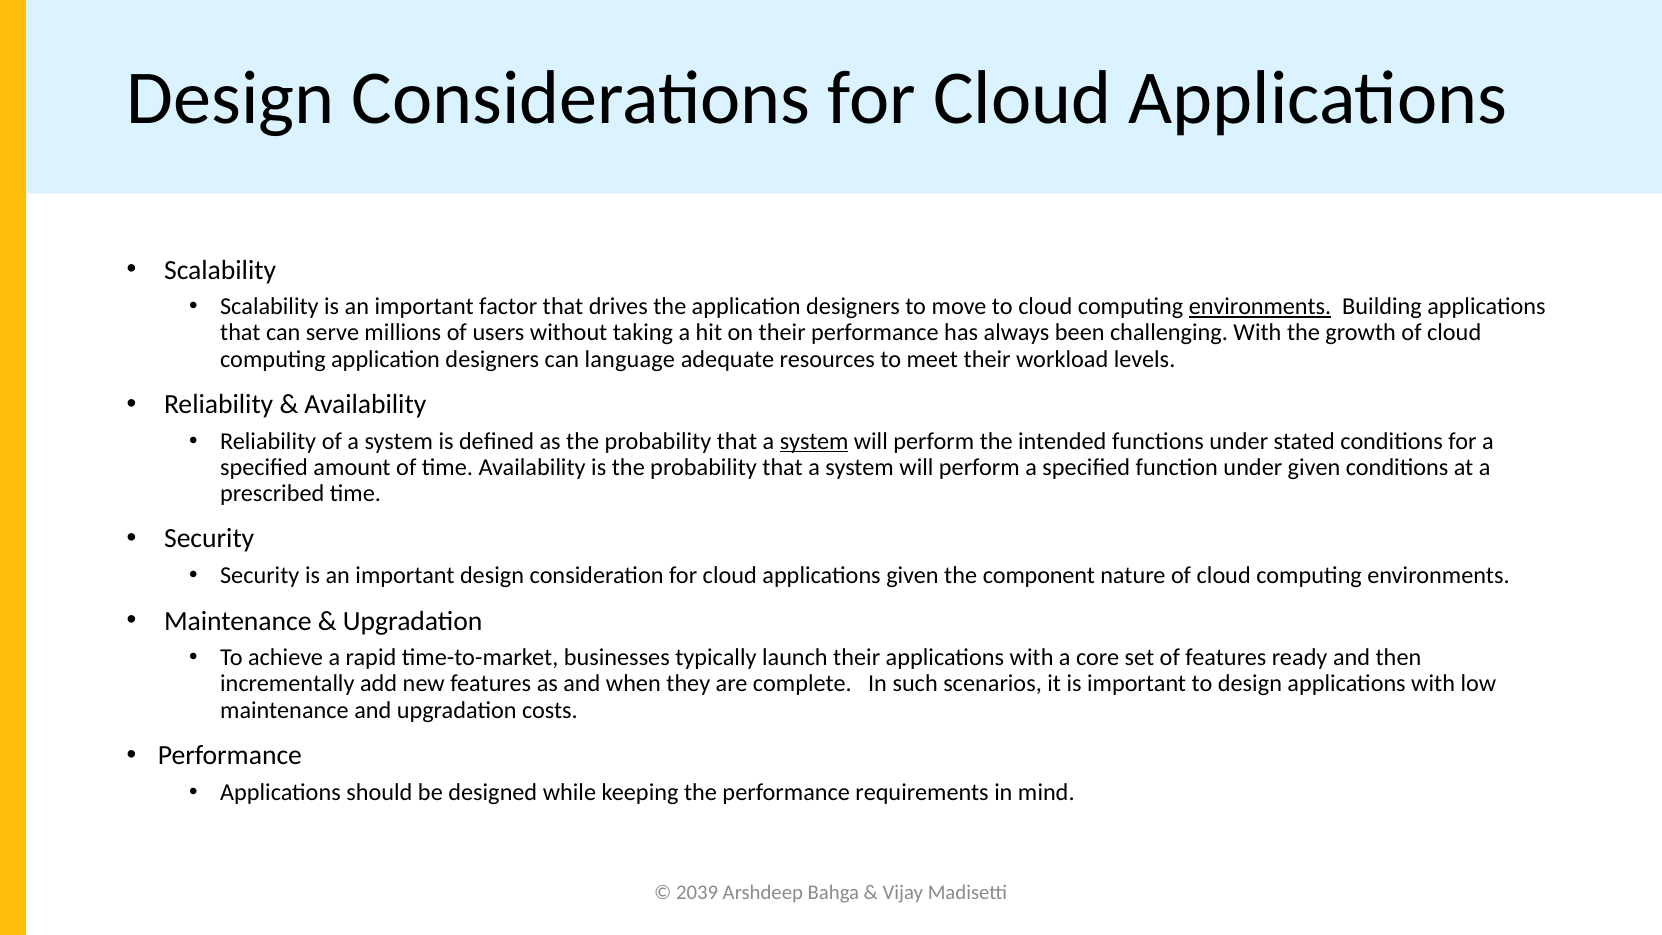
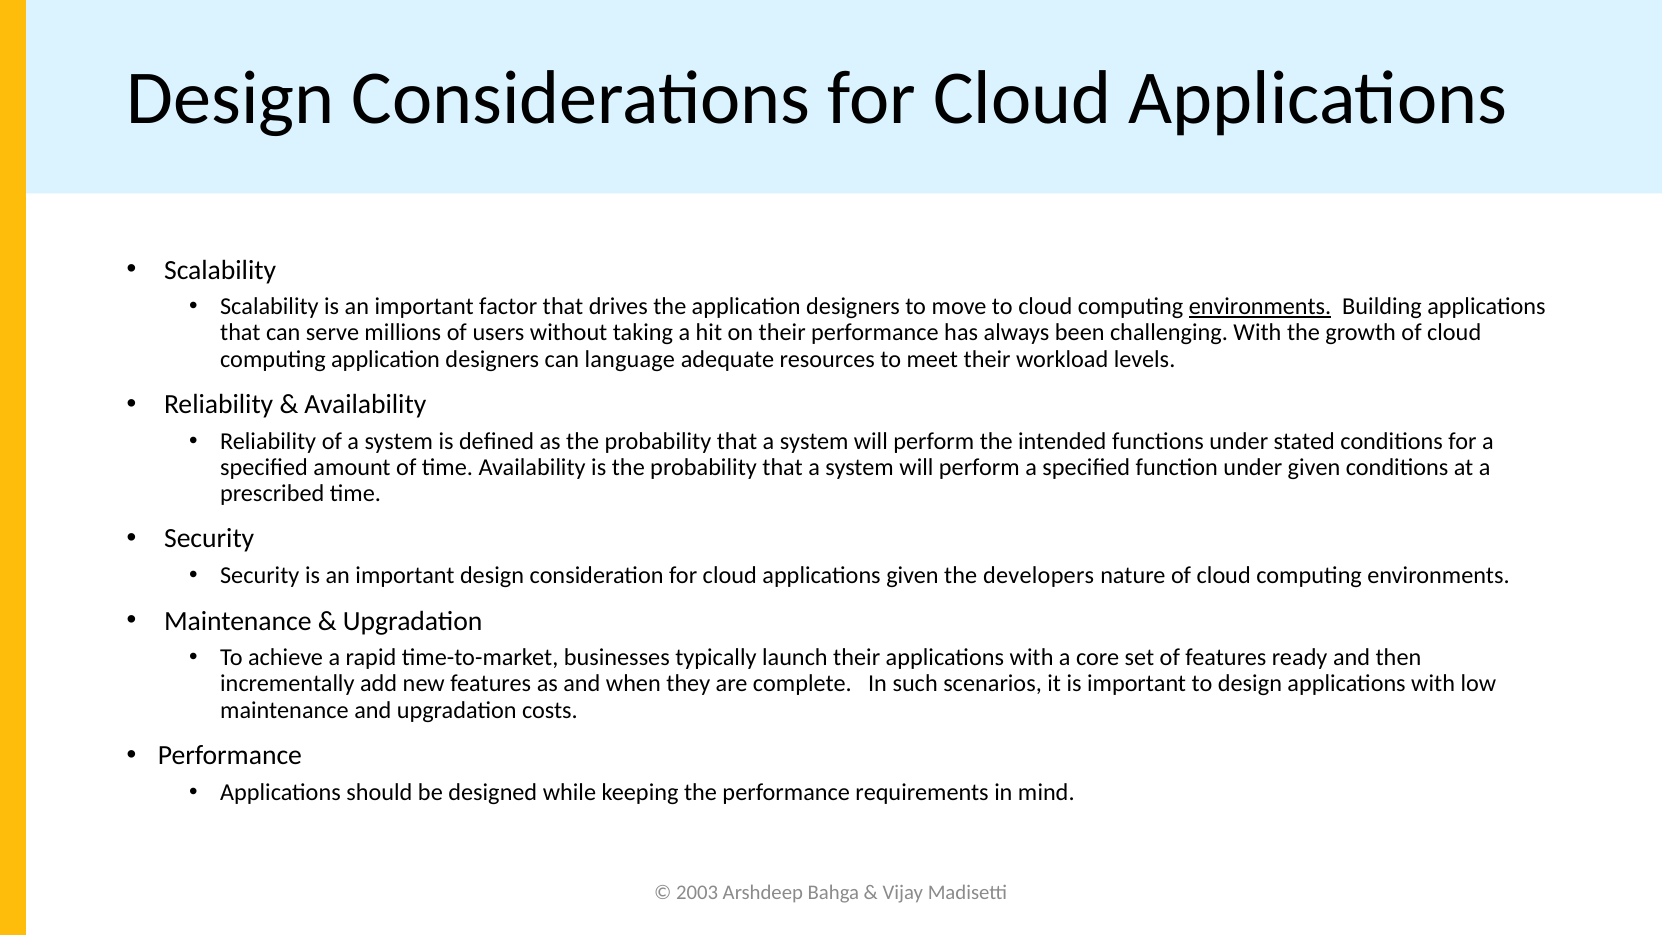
system underline: present -> none (814, 441)
component: component -> developers (1039, 575)
2039: 2039 -> 2003 (697, 893)
